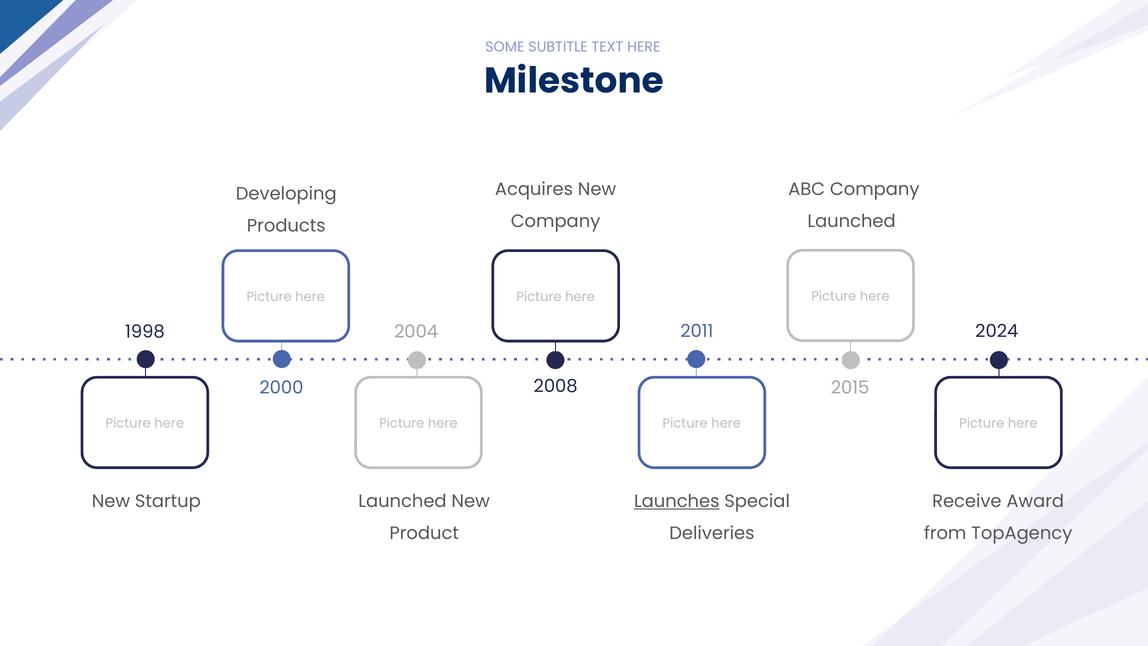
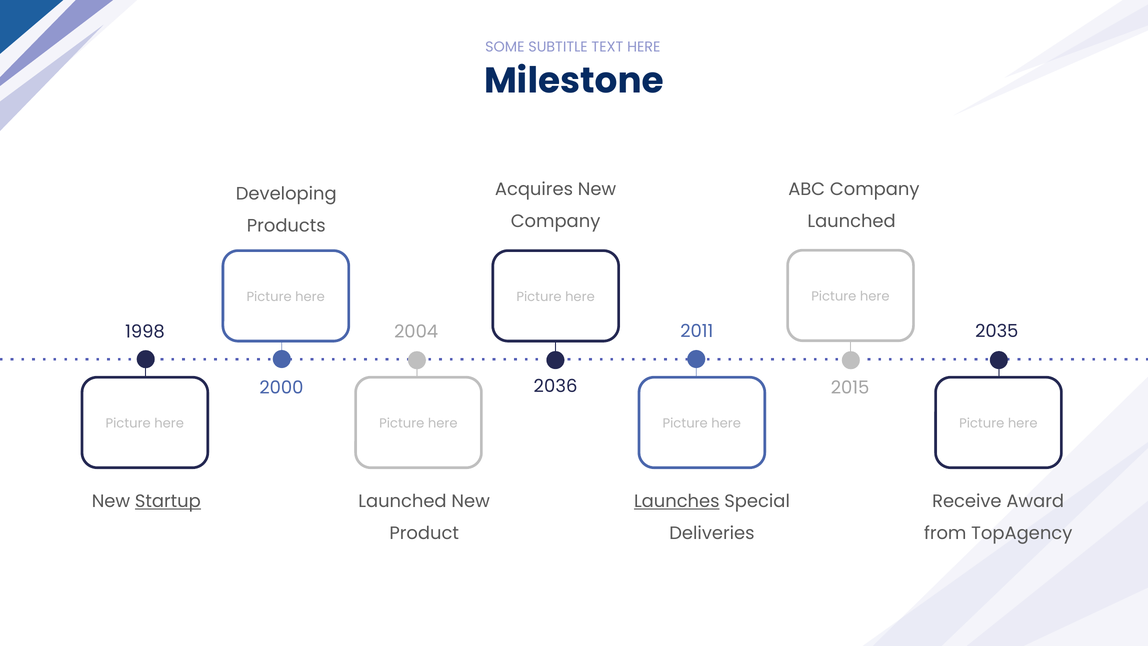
2024: 2024 -> 2035 (997, 331)
2008: 2008 -> 2036 (556, 386)
Startup underline: none -> present (168, 501)
